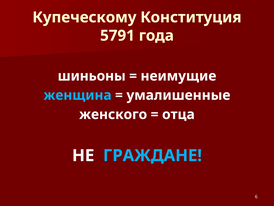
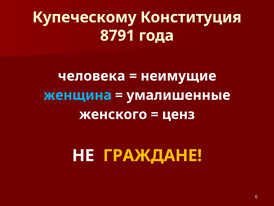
5791: 5791 -> 8791 (117, 36)
шиньоны: шиньоны -> человека (92, 76)
отца: отца -> ценз (178, 114)
ГРАЖДАНЕ colour: light blue -> yellow (152, 155)
